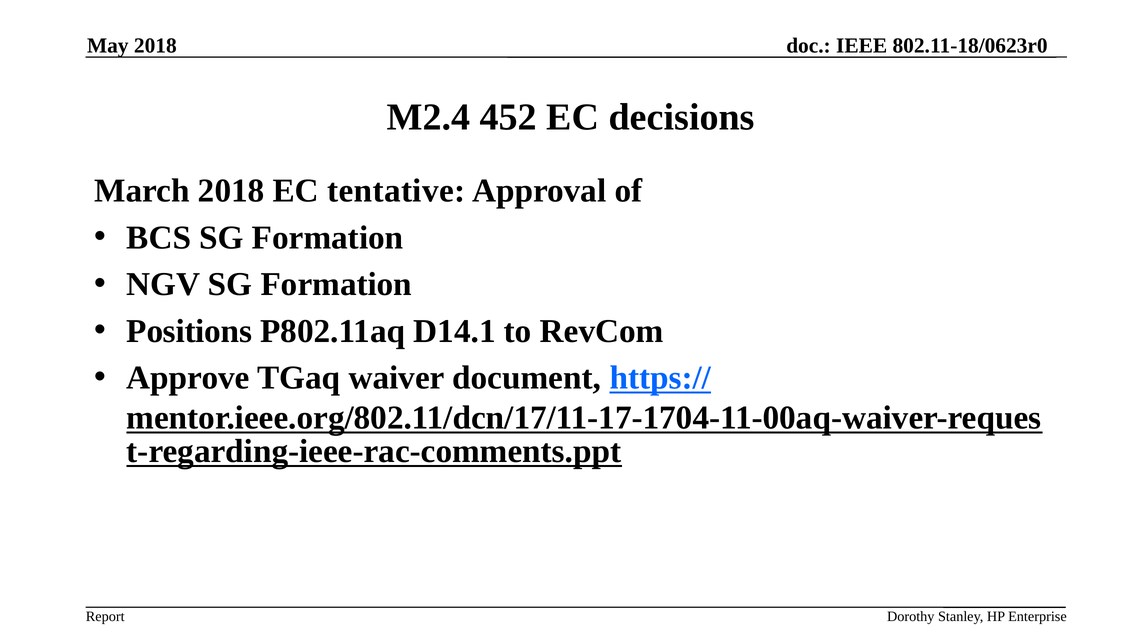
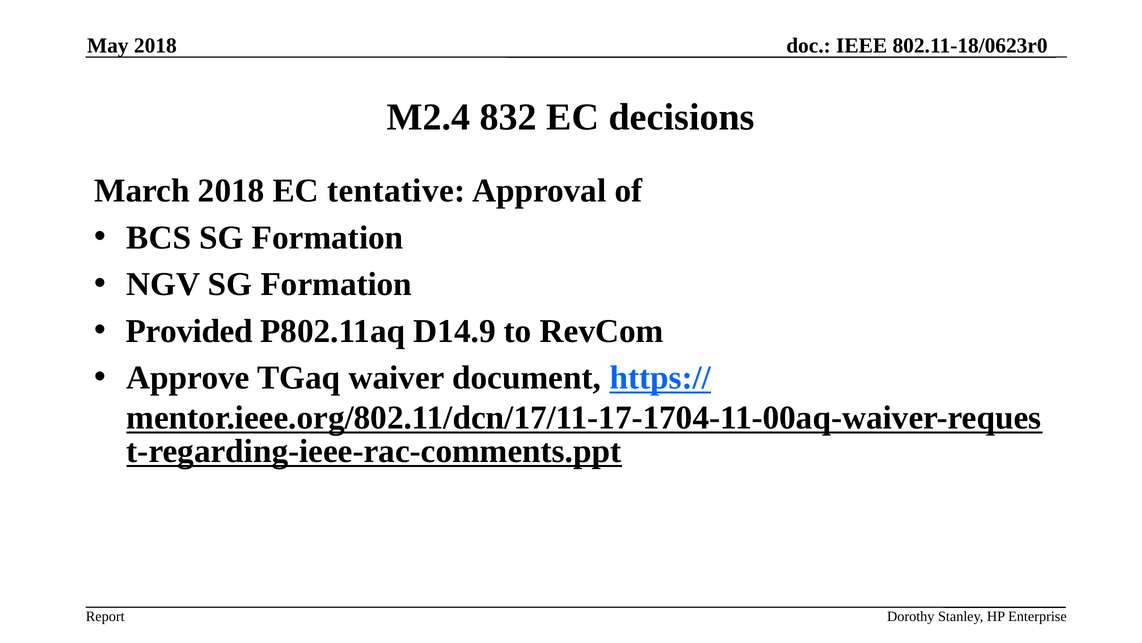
452: 452 -> 832 (508, 117)
Positions: Positions -> Provided (189, 331)
D14.1: D14.1 -> D14.9 (455, 331)
